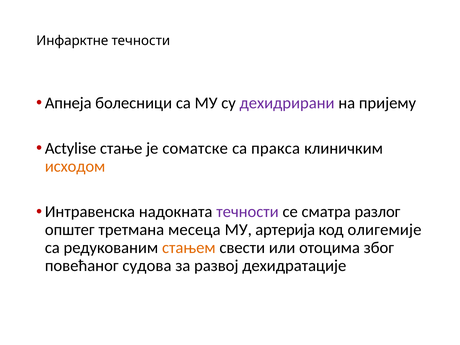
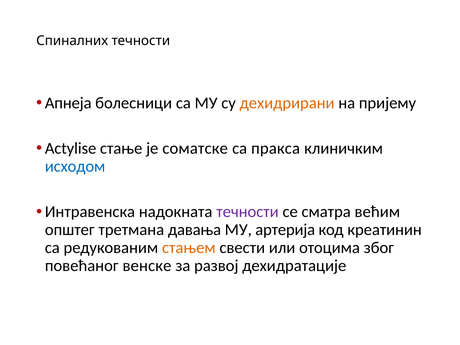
Инфарктне: Инфарктне -> Спиналних (72, 41)
дехидрирани colour: purple -> orange (287, 103)
исходом colour: orange -> blue (75, 166)
разлог: разлог -> већим (377, 212)
месеца: месеца -> давања (195, 230)
олигемије: олигемије -> креатинин (385, 230)
судова: судова -> венске (147, 266)
